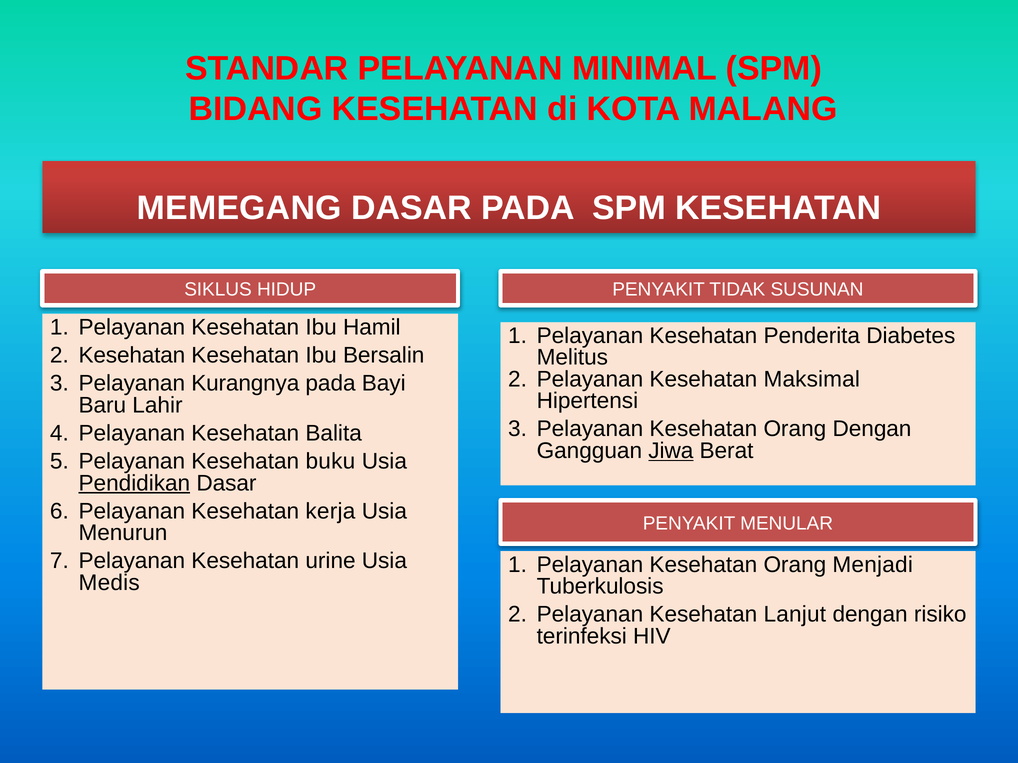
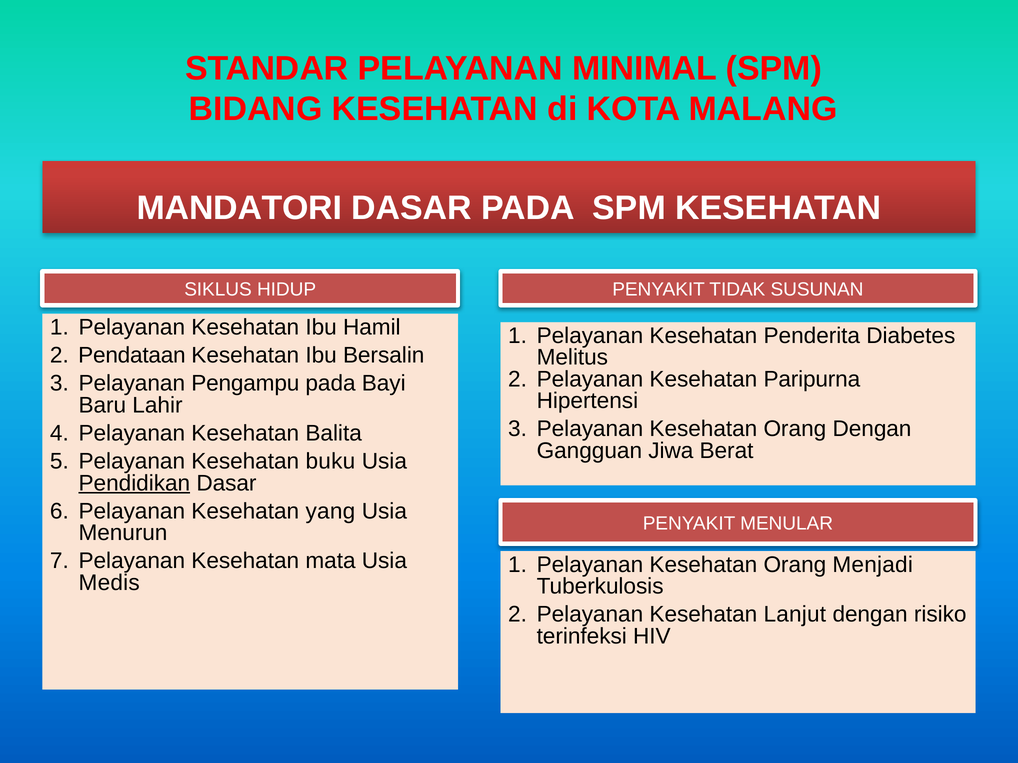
MEMEGANG: MEMEGANG -> MANDATORI (239, 208)
Kesehatan: Kesehatan -> Pendataan (132, 356)
Maksimal: Maksimal -> Paripurna (812, 380)
Kurangnya: Kurangnya -> Pengampu (245, 384)
Jiwa underline: present -> none (671, 451)
kerja: kerja -> yang (330, 512)
urine: urine -> mata (331, 561)
